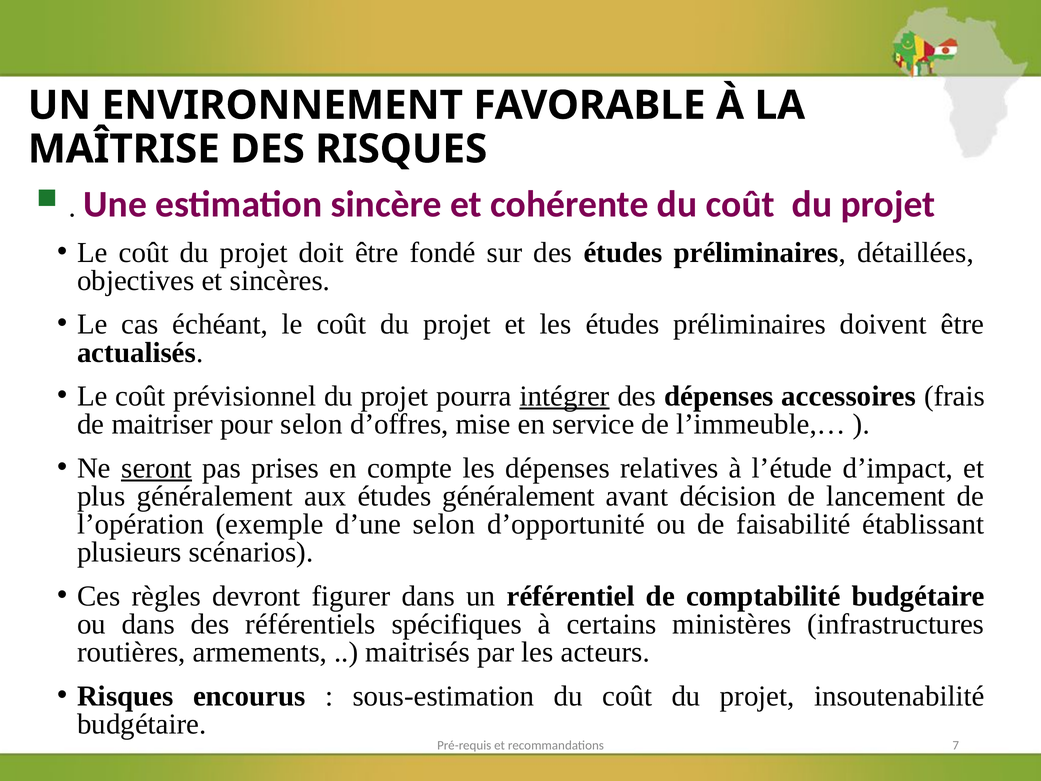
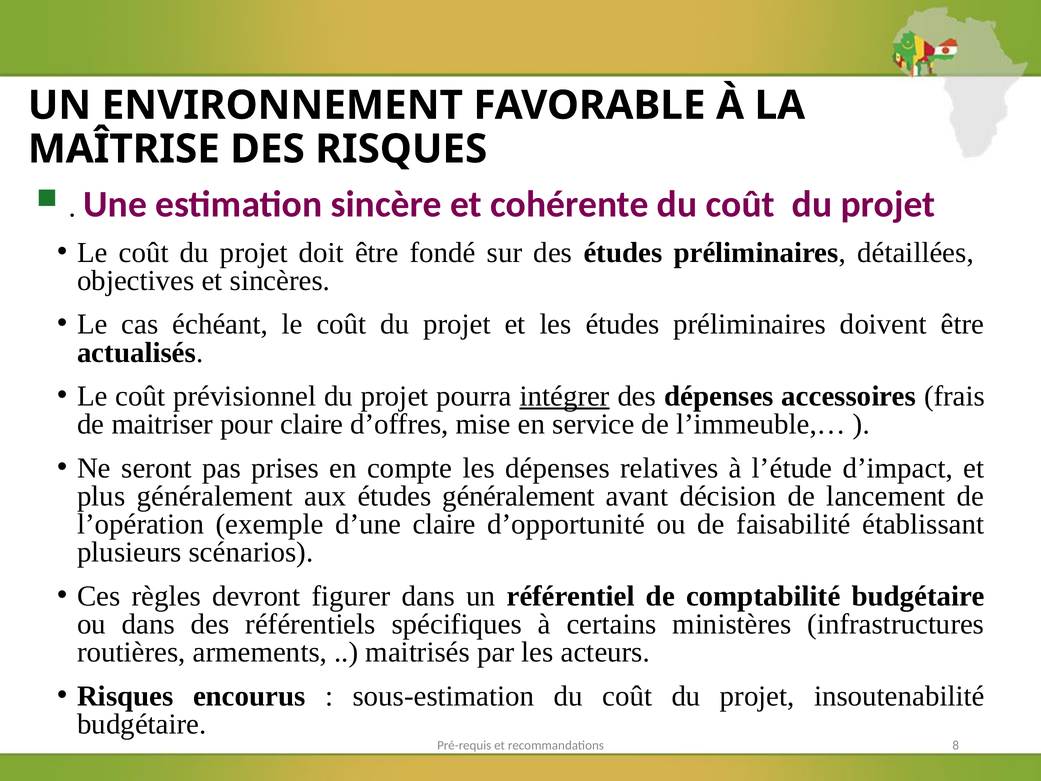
pour selon: selon -> claire (312, 424)
seront underline: present -> none (157, 468)
d’une selon: selon -> claire (444, 524)
7: 7 -> 8 (956, 745)
